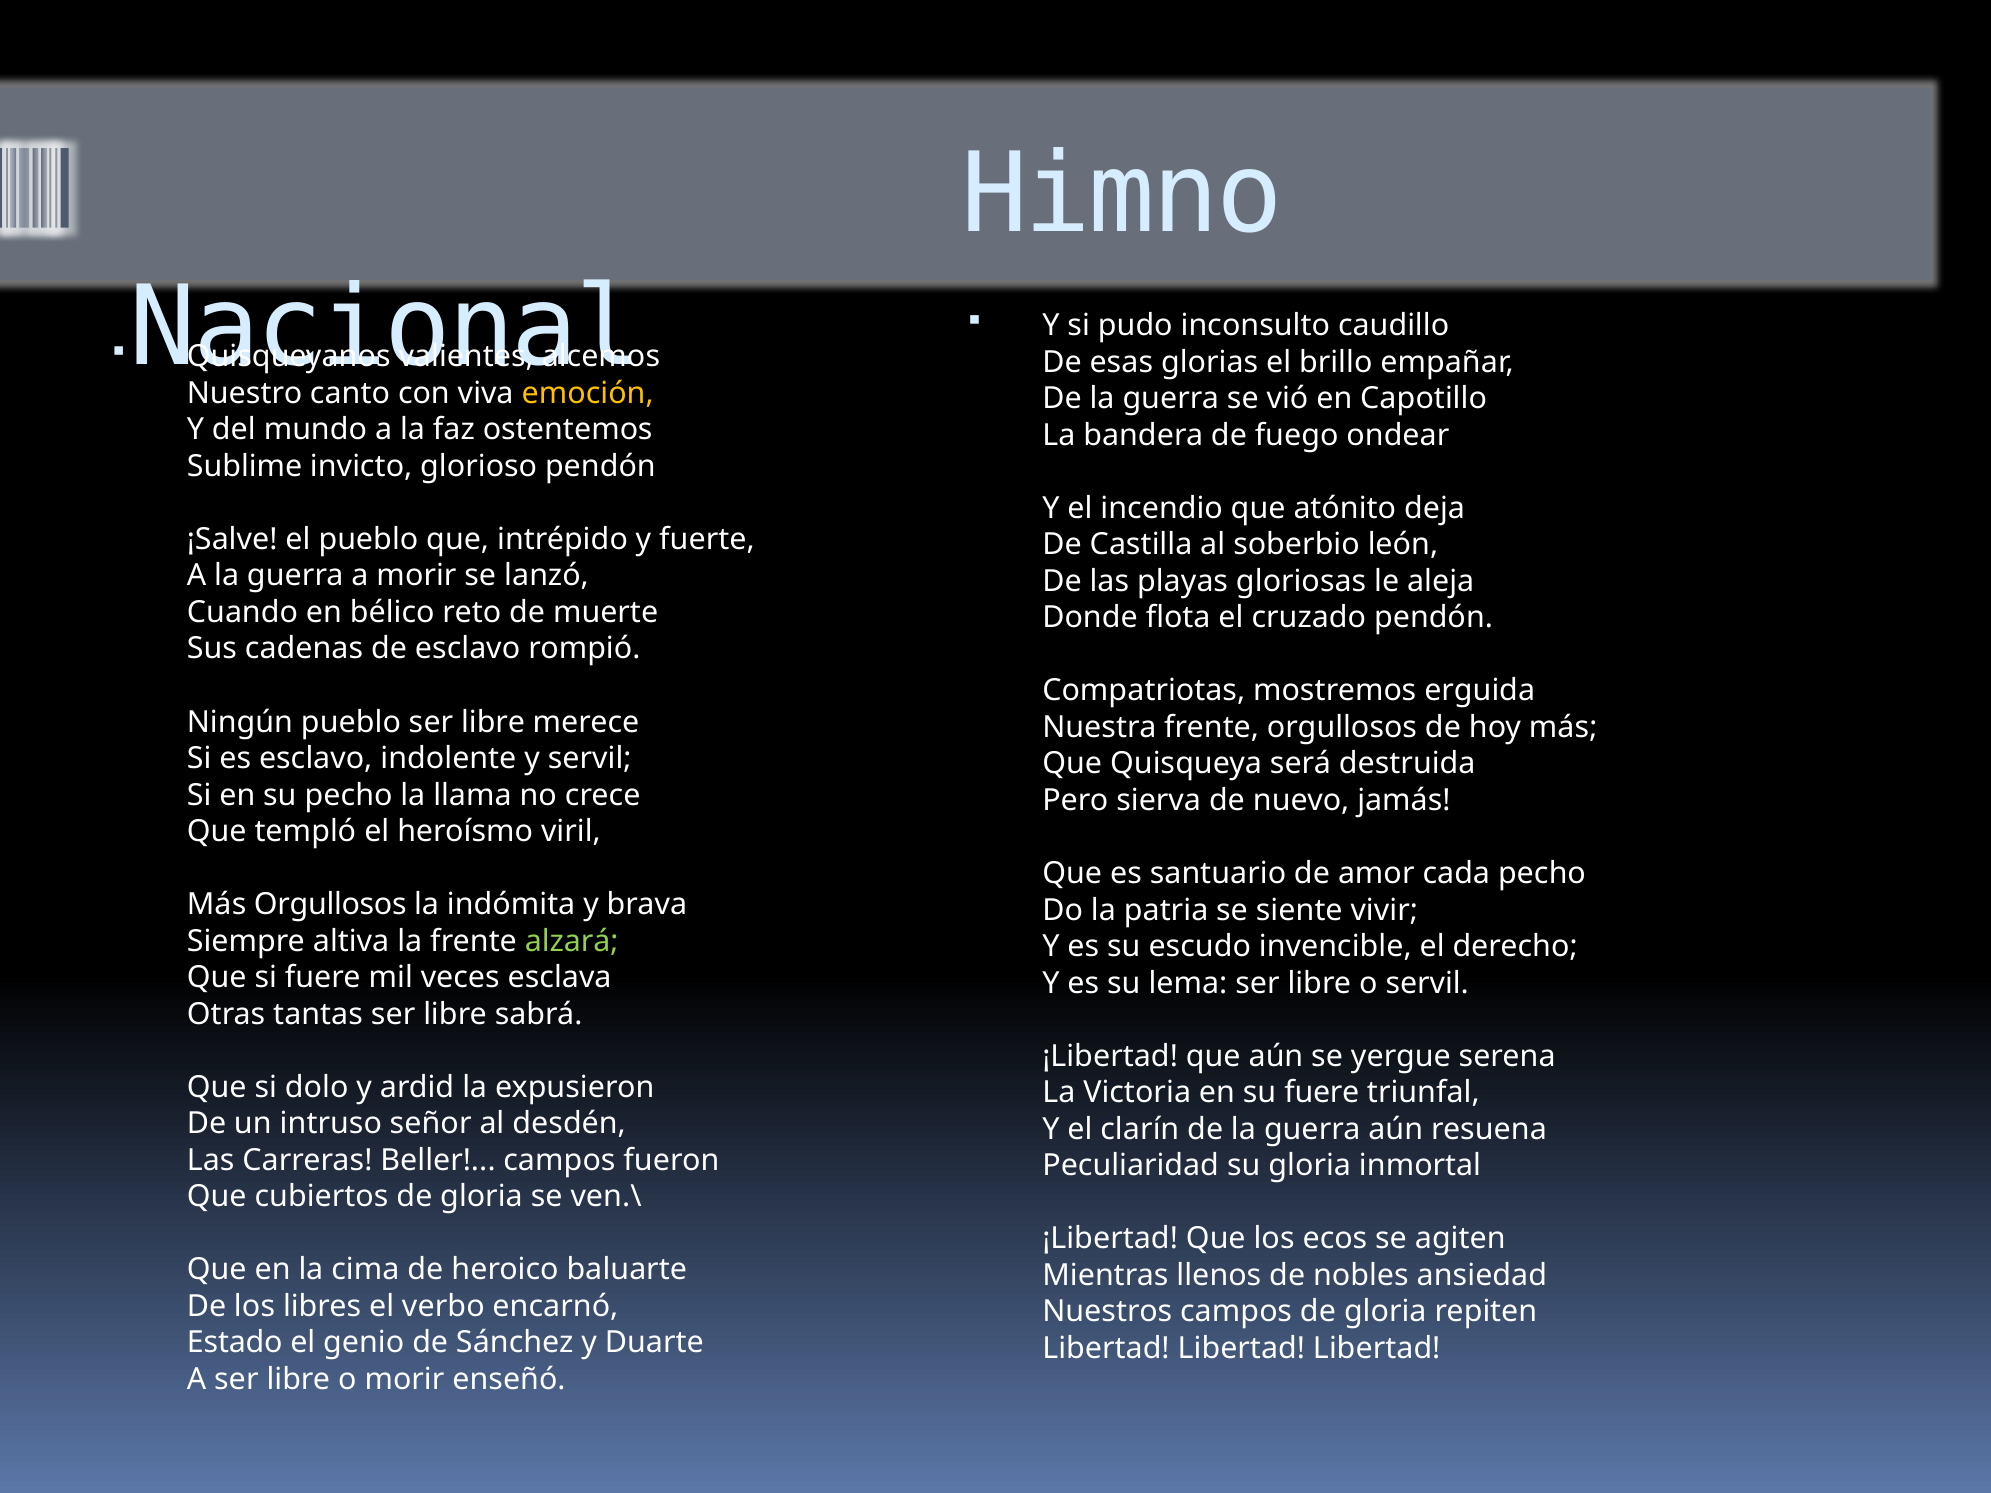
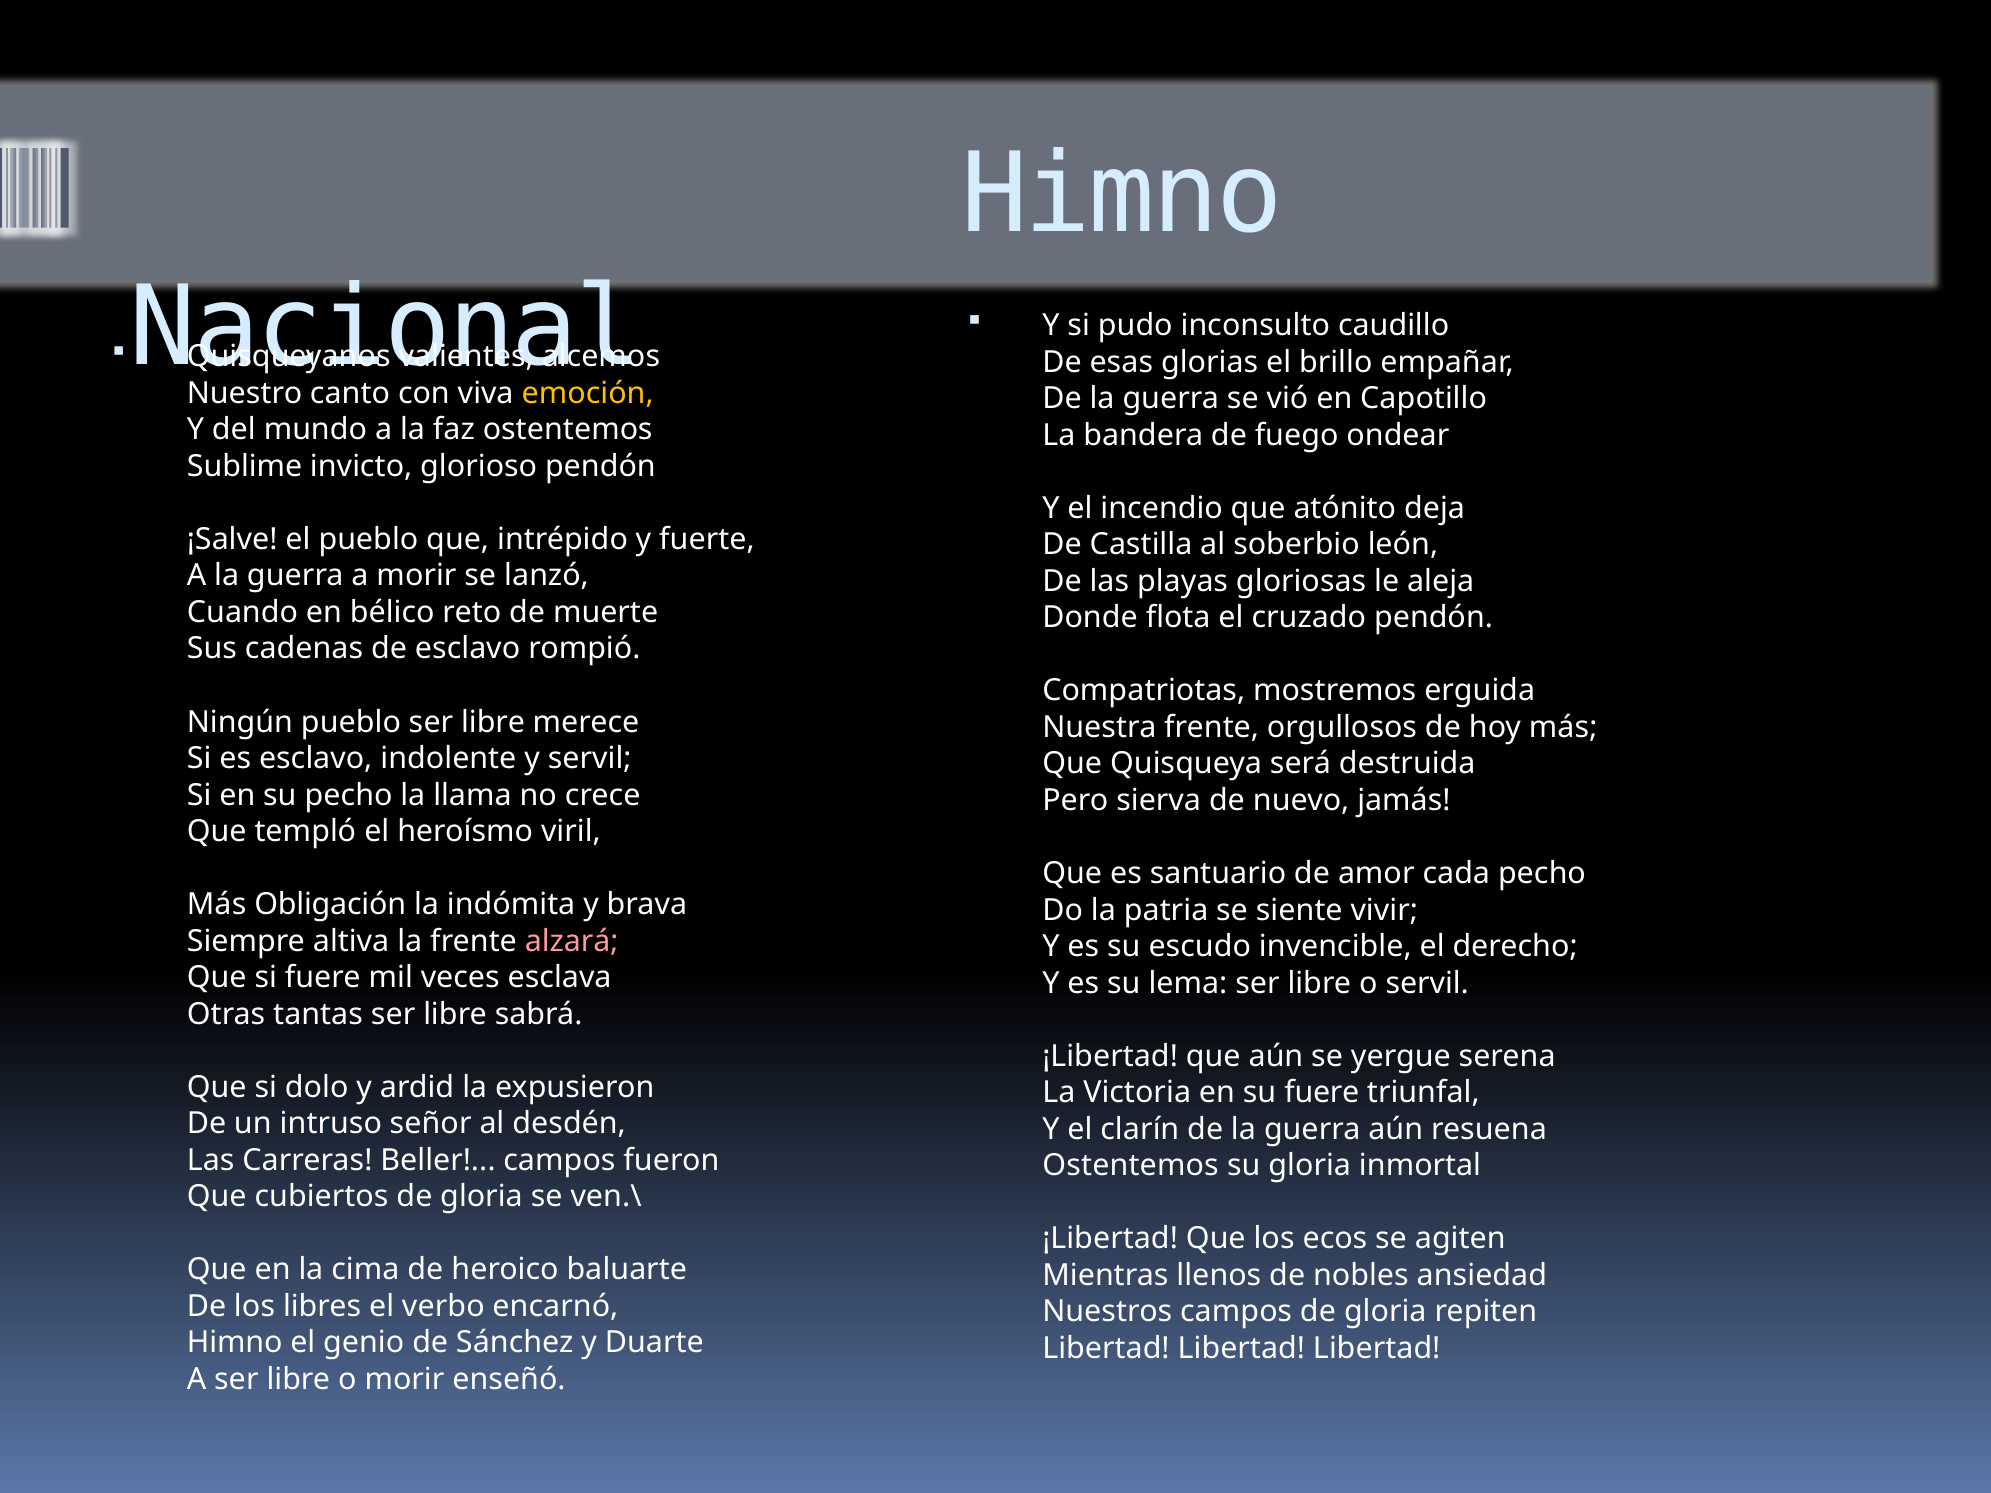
Más Orgullosos: Orgullosos -> Obligación (330, 905)
alzará colour: light green -> pink (572, 941)
Peculiaridad: Peculiaridad -> Ostentemos (1131, 1166)
Estado: Estado -> Himno (235, 1343)
